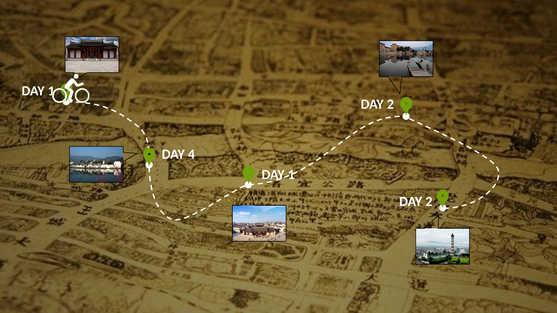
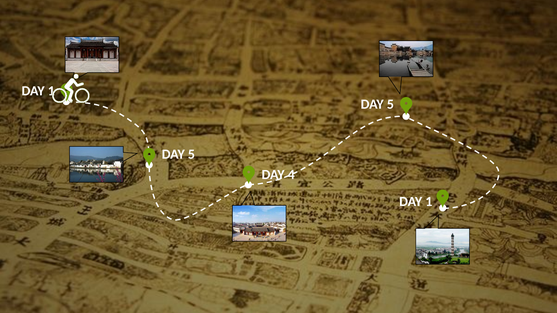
2: 2 -> 5 (390, 104)
4: 4 -> 5 (191, 154)
1: 1 -> 4 (291, 175)
2: 2 -> 1 (429, 202)
